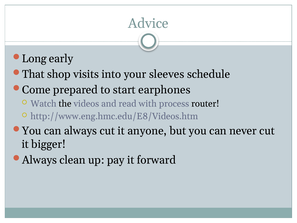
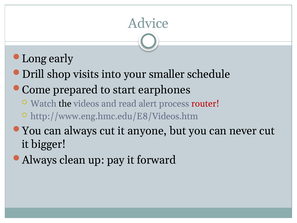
That: That -> Drill (33, 74)
sleeves: sleeves -> smaller (167, 74)
with: with -> alert (148, 104)
router colour: black -> red (205, 104)
